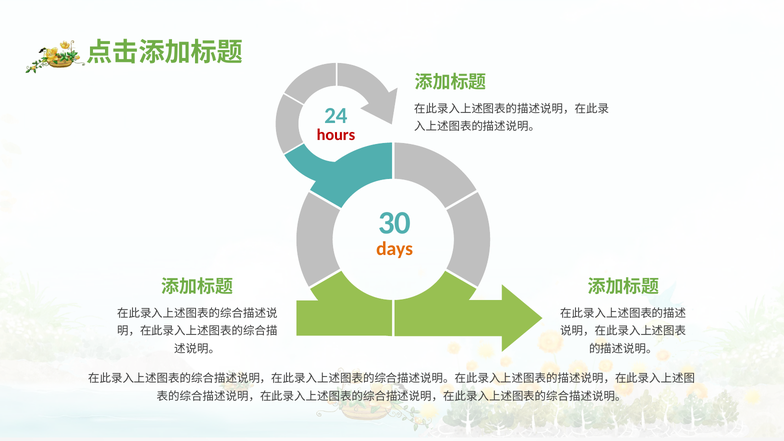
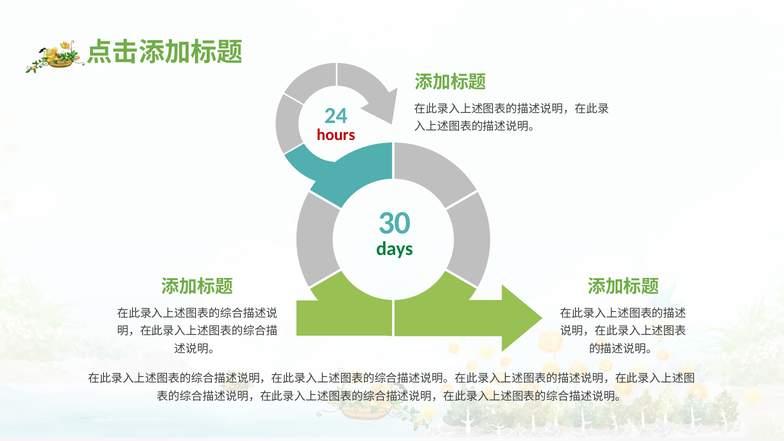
days colour: orange -> green (395, 249)
